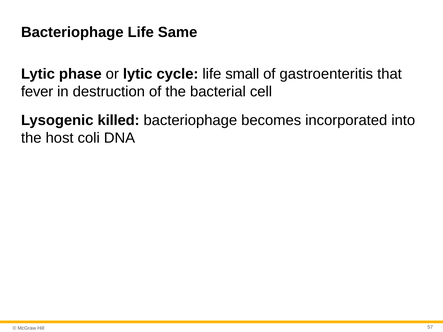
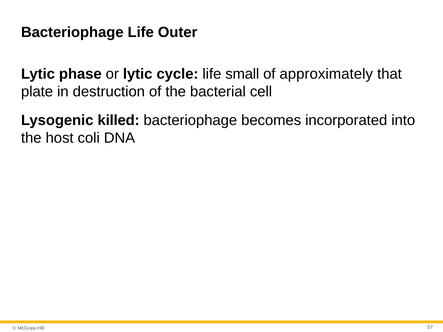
Same: Same -> Outer (178, 32)
gastroenteritis: gastroenteritis -> approximately (326, 74)
fever: fever -> plate (37, 92)
